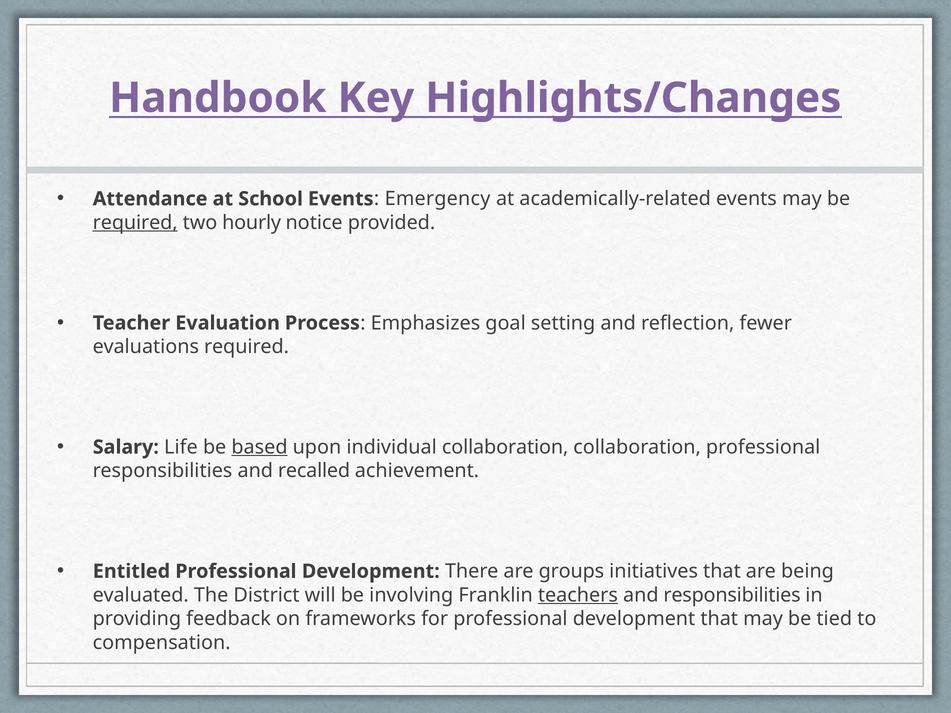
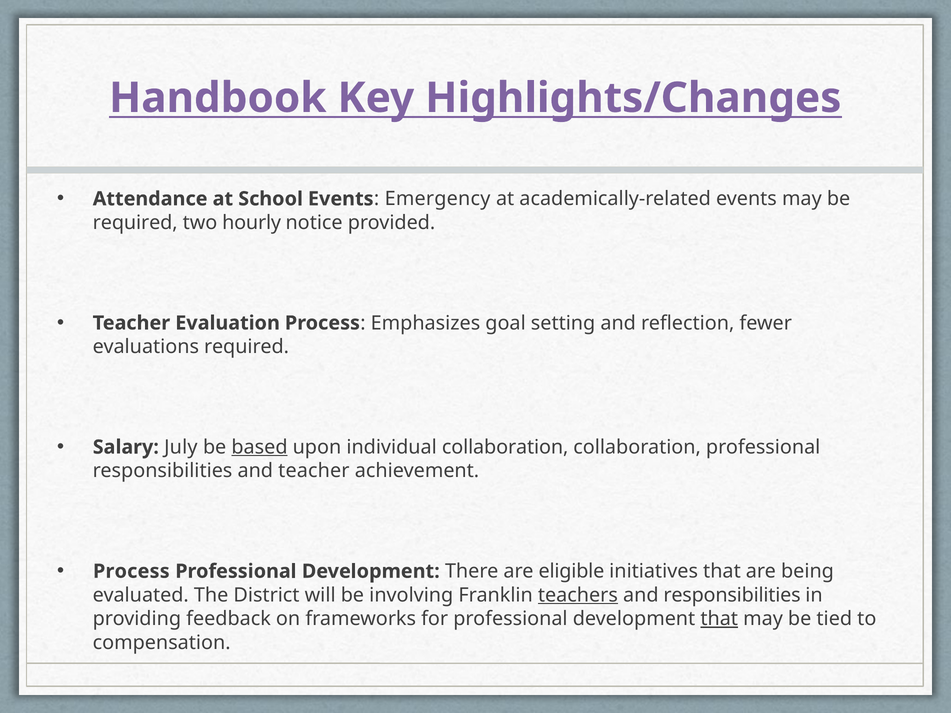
required underline: present -> none (135, 223)
Life: Life -> July (181, 447)
and recalled: recalled -> teacher (314, 471)
Entitled: Entitled -> Process (131, 571)
groups: groups -> eligible (571, 571)
that underline: none -> present (719, 619)
